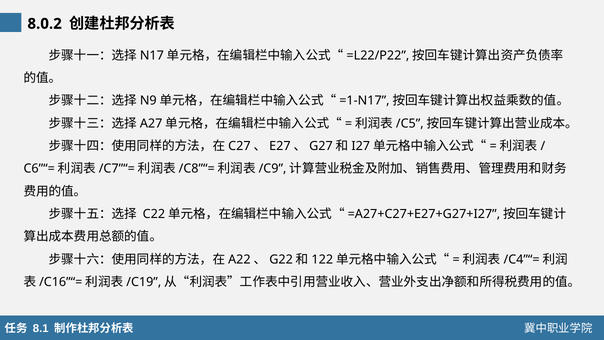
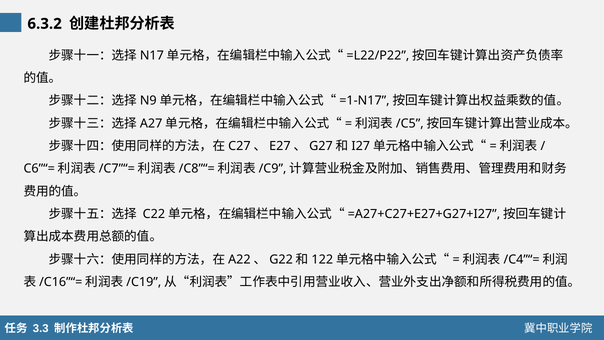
8.0.2: 8.0.2 -> 6.3.2 (45, 24)
8.1: 8.1 -> 3.3 (41, 328)
